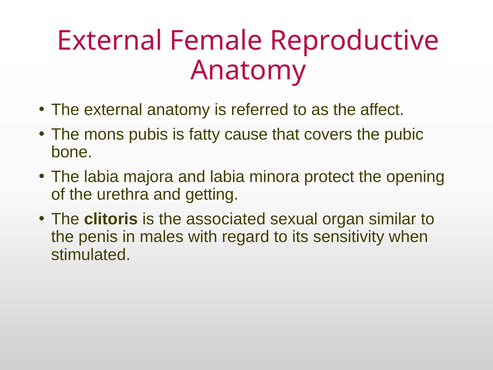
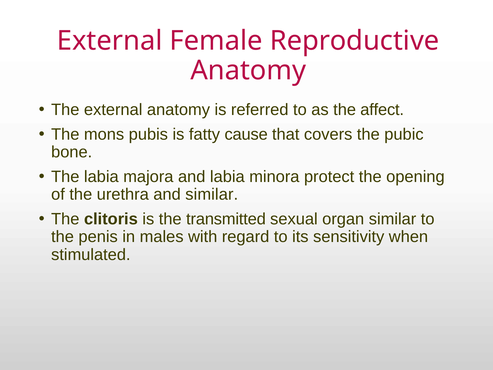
and getting: getting -> similar (212, 194)
associated: associated -> transmitted (226, 219)
